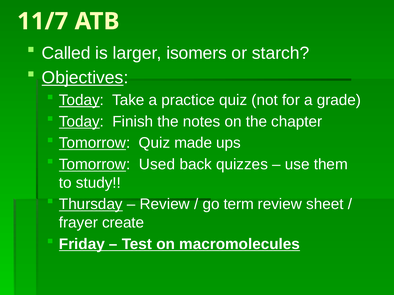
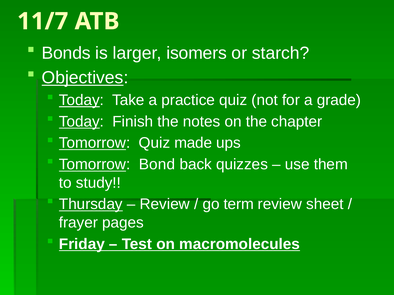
Called: Called -> Bonds (66, 53)
Used: Used -> Bond (157, 165)
create: create -> pages (123, 223)
